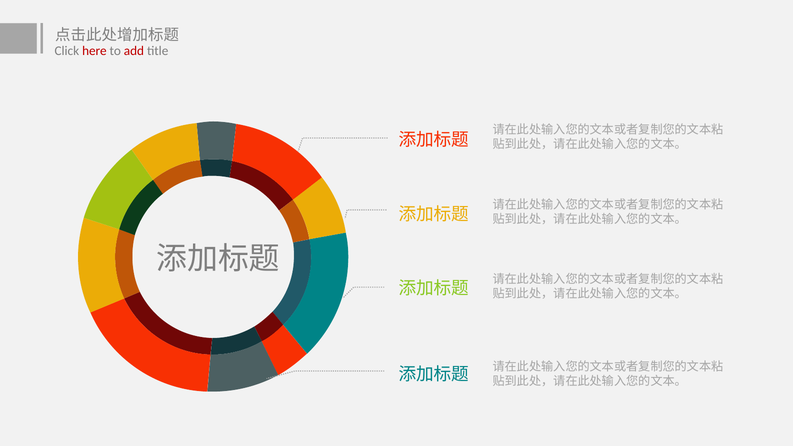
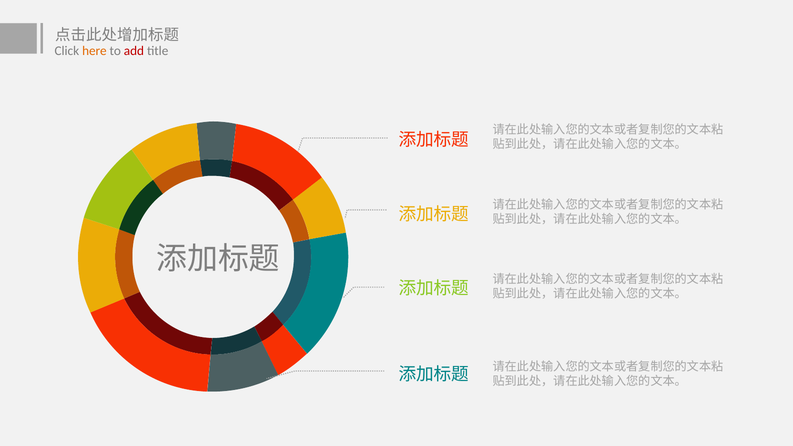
here colour: red -> orange (94, 51)
